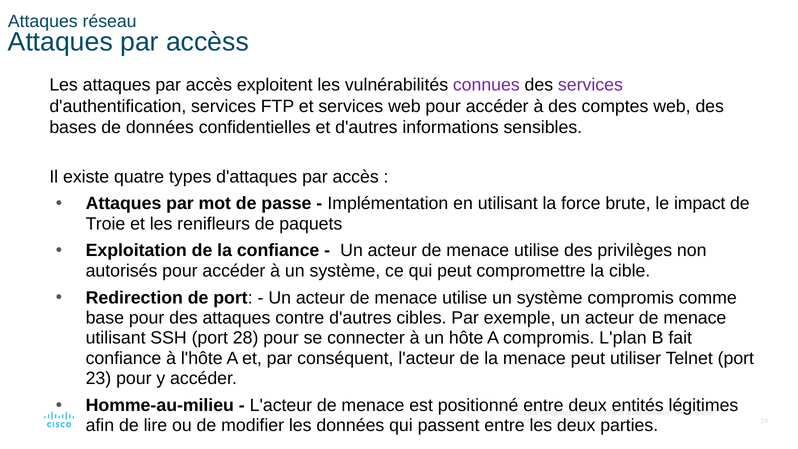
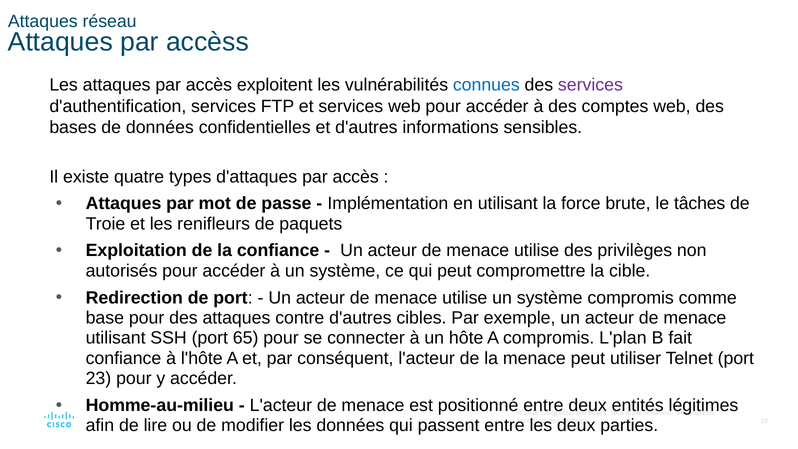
connues colour: purple -> blue (486, 85)
impact: impact -> tâches (700, 203)
28: 28 -> 65 (246, 338)
